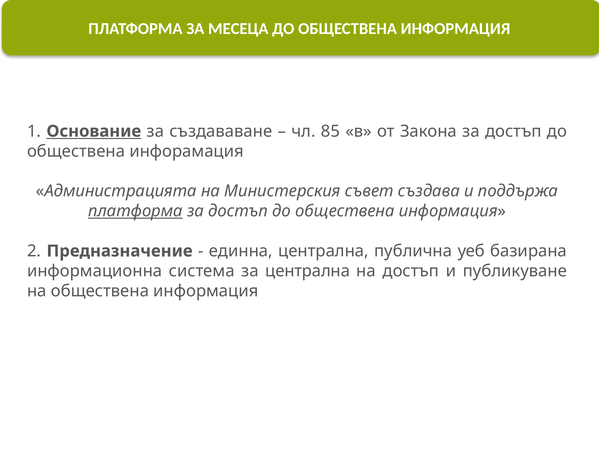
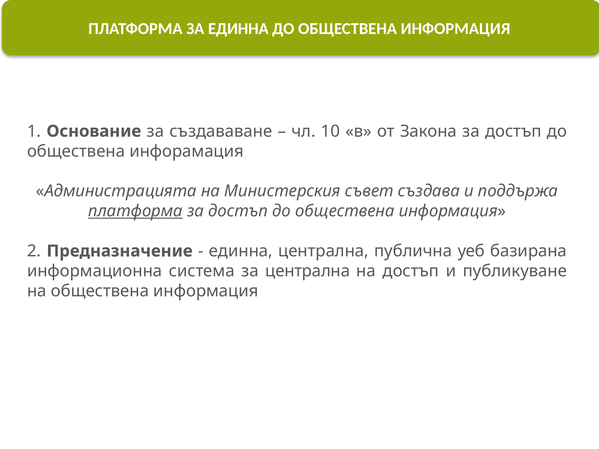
ЗА МЕСЕЦА: МЕСЕЦА -> ЕДИННА (238, 29)
Основание underline: present -> none (94, 131)
85: 85 -> 10 (330, 131)
